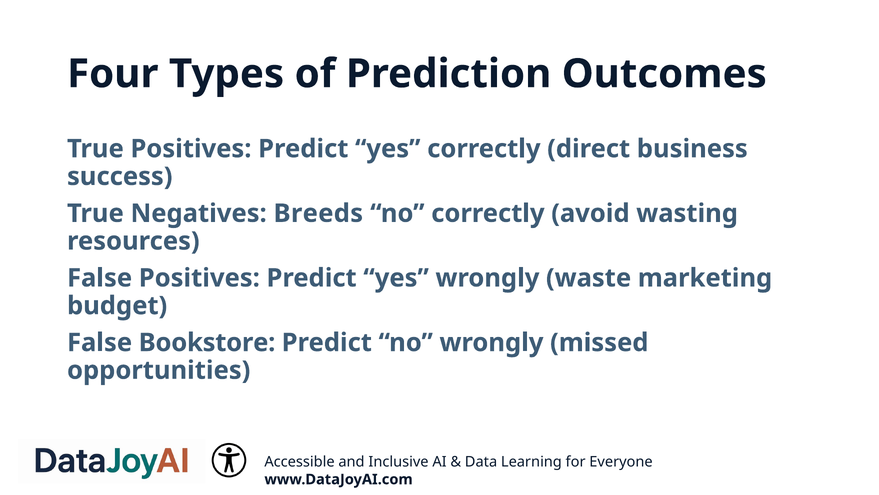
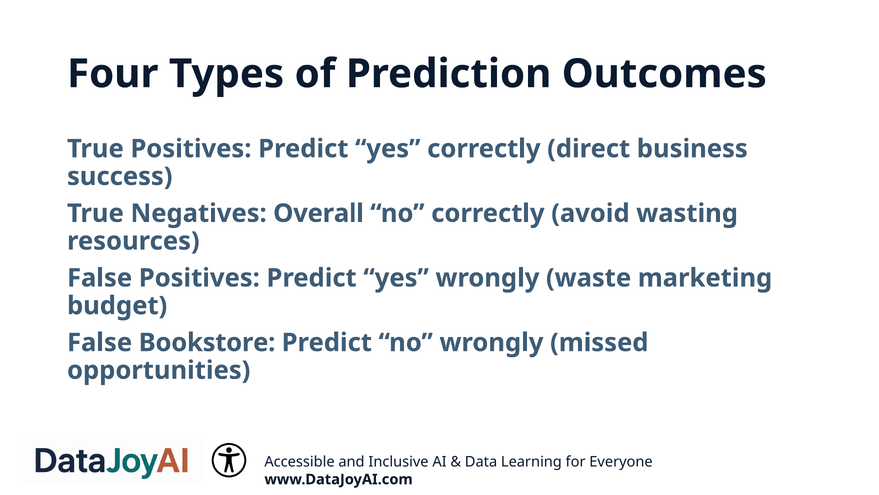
Breeds: Breeds -> Overall (319, 213)
